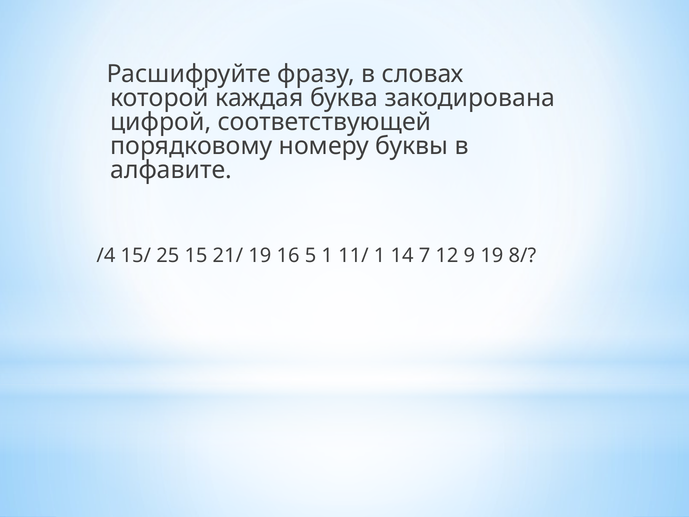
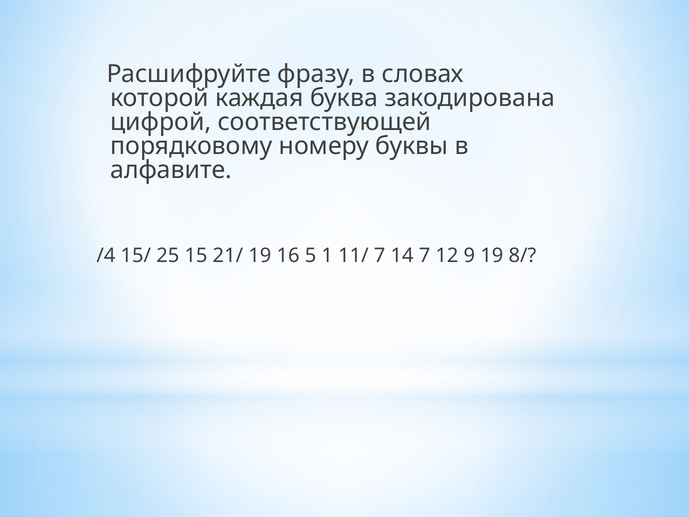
11/ 1: 1 -> 7 (380, 256)
